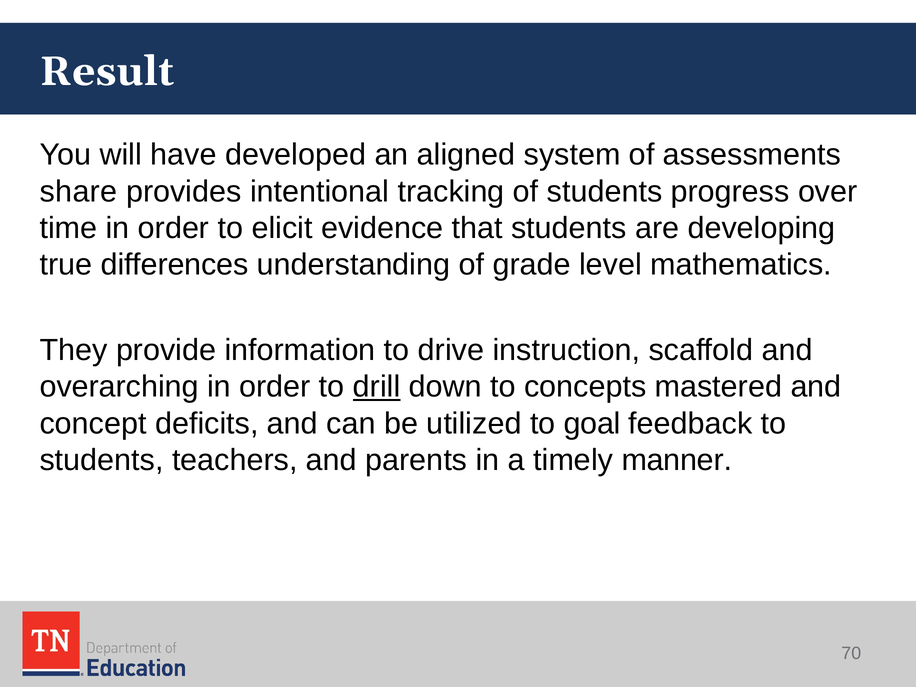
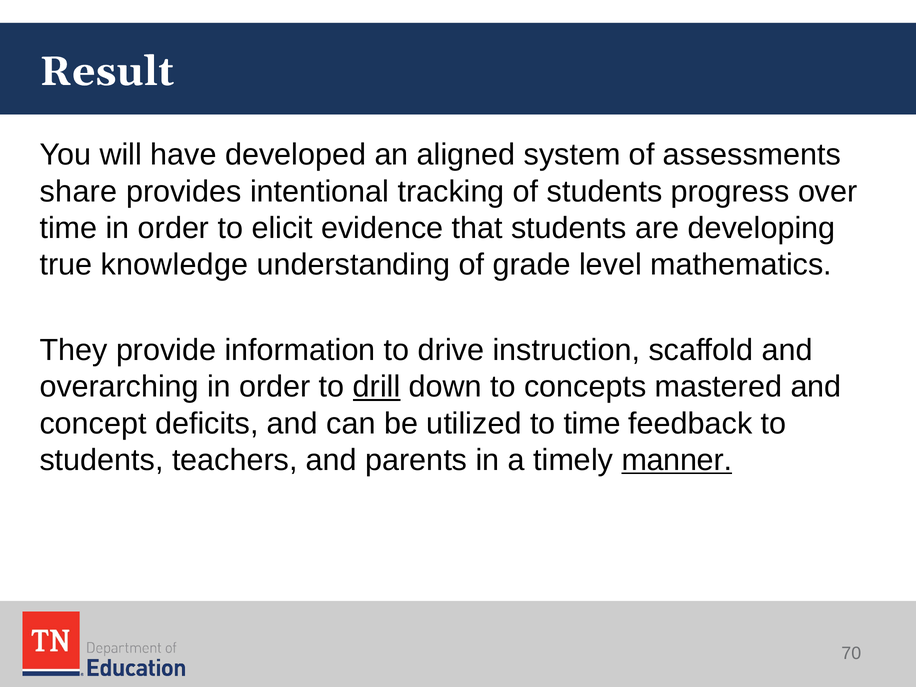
differences: differences -> knowledge (174, 265)
to goal: goal -> time (592, 423)
manner underline: none -> present (677, 460)
